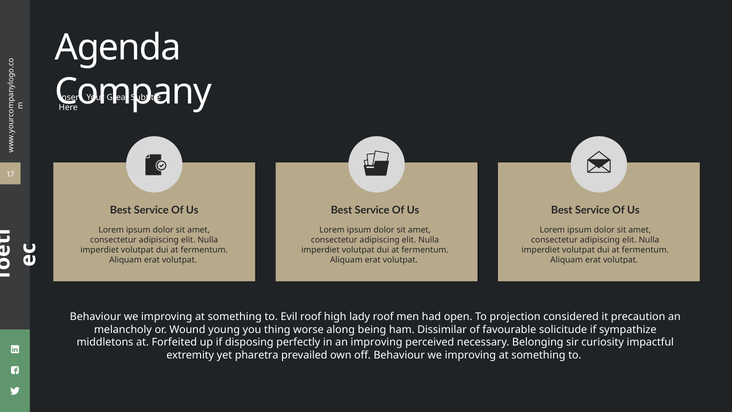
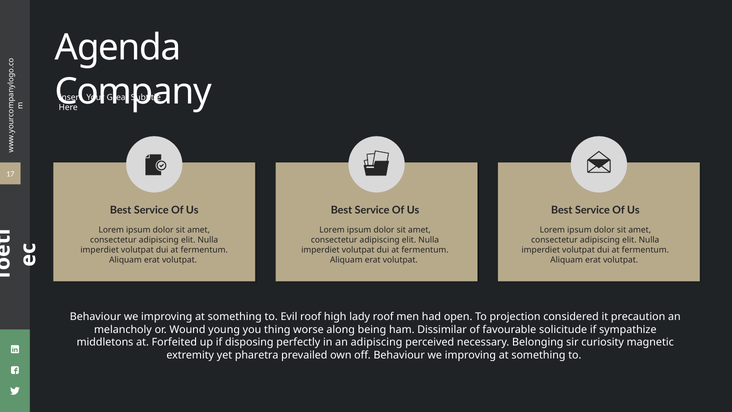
an improving: improving -> adipiscing (377, 342)
impactful: impactful -> magnetic (650, 342)
